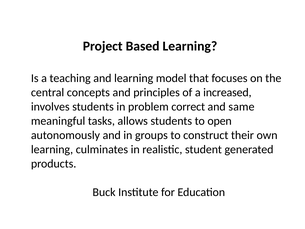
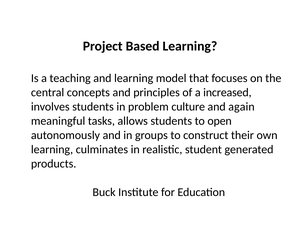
correct: correct -> culture (188, 107)
same: same -> again (241, 107)
